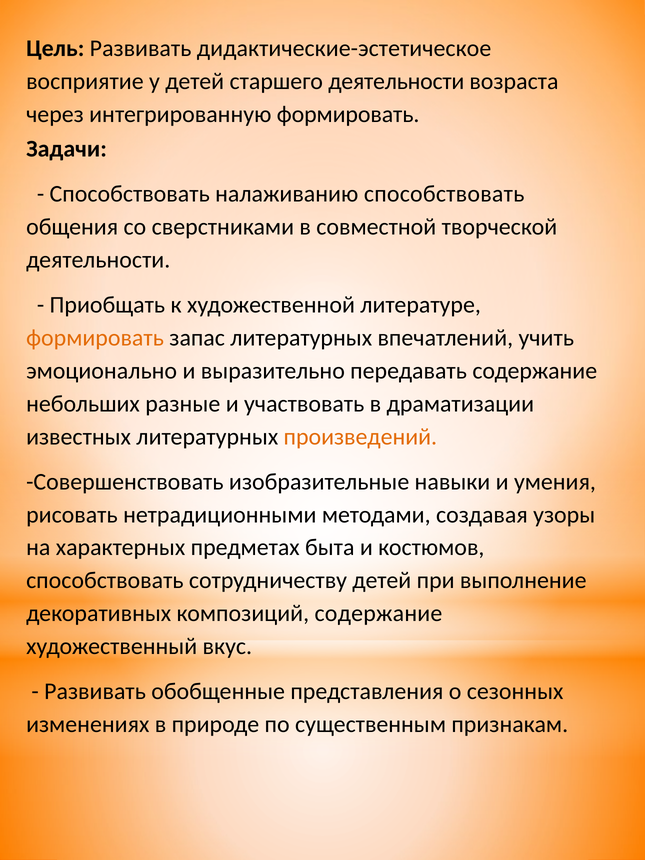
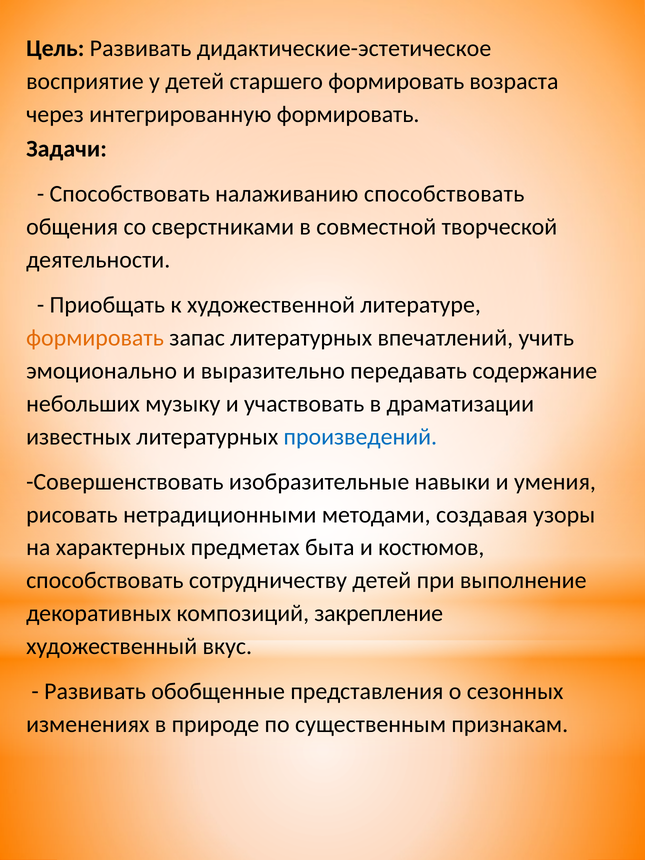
старшего деятельности: деятельности -> формировать (396, 81)
разные: разные -> музыку (183, 404)
произведений colour: orange -> blue (360, 437)
композиций содержание: содержание -> закрепление (379, 614)
